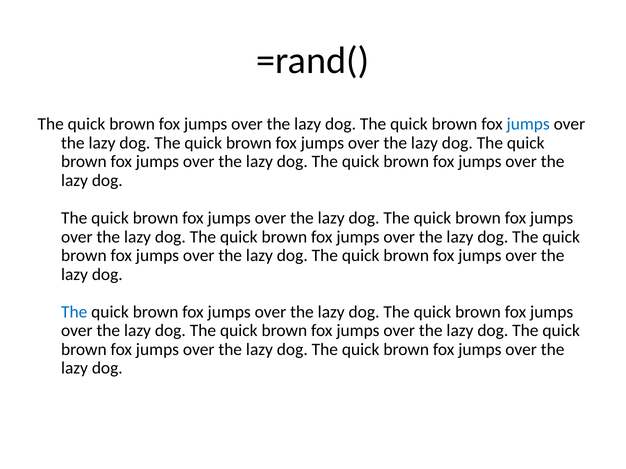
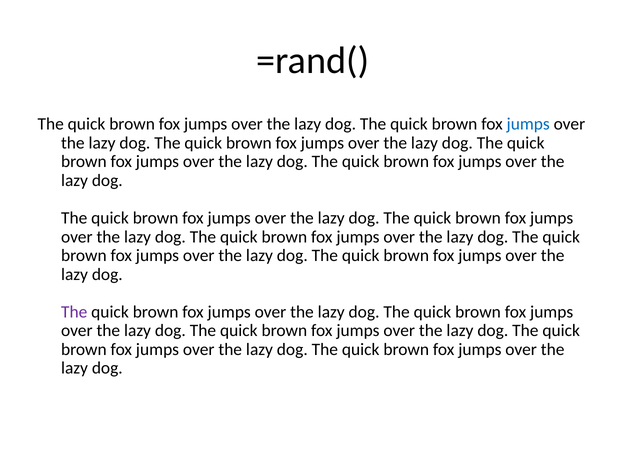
The colour: blue -> purple (74, 312)
